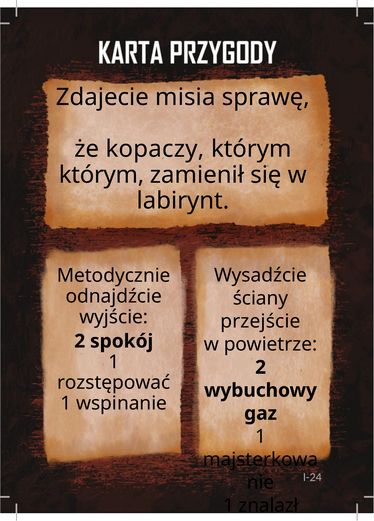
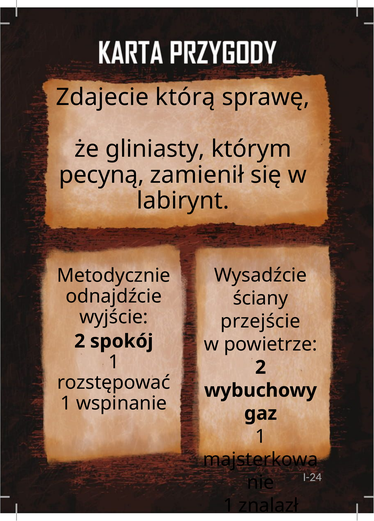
misia: misia -> którą (185, 97)
kopaczy: kopaczy -> gliniasty (155, 149)
którym: którym -> pecyną (102, 175)
